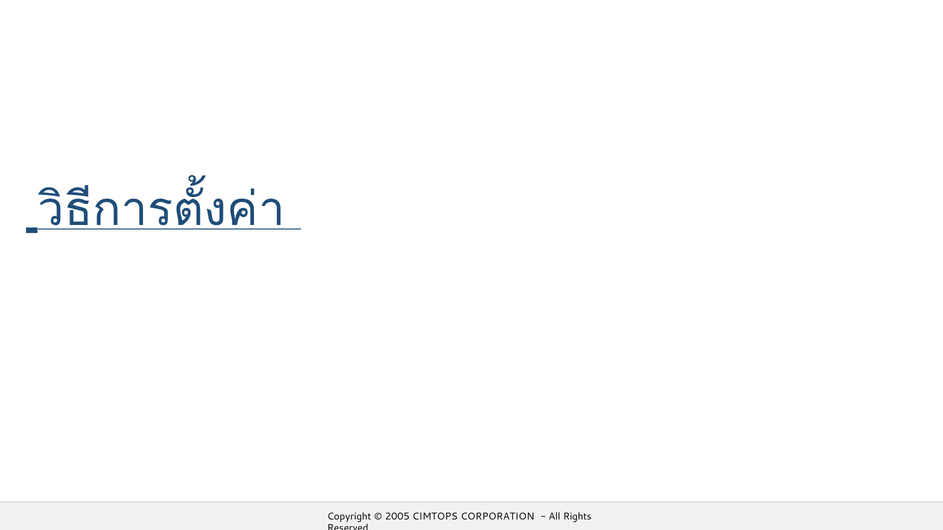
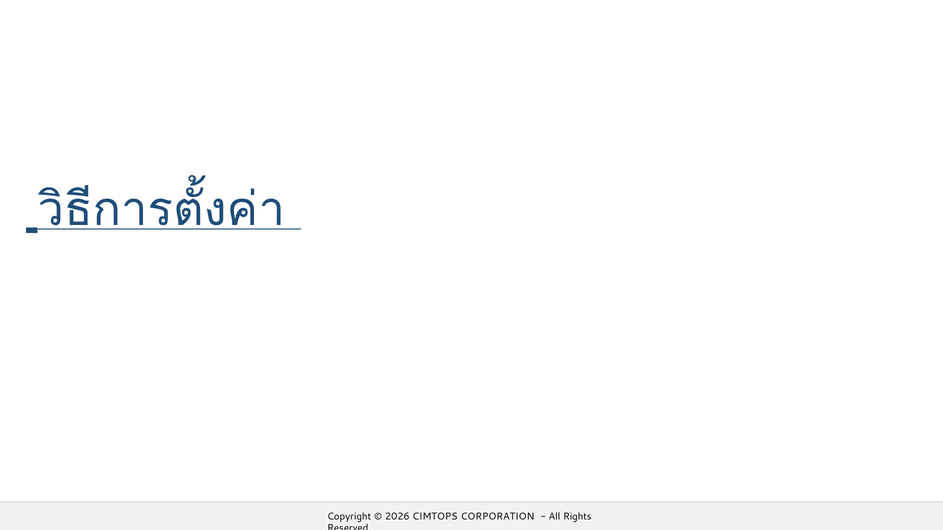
2005: 2005 -> 2026 (397, 517)
